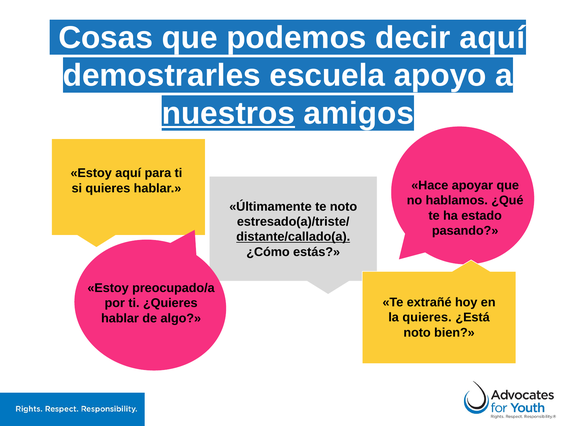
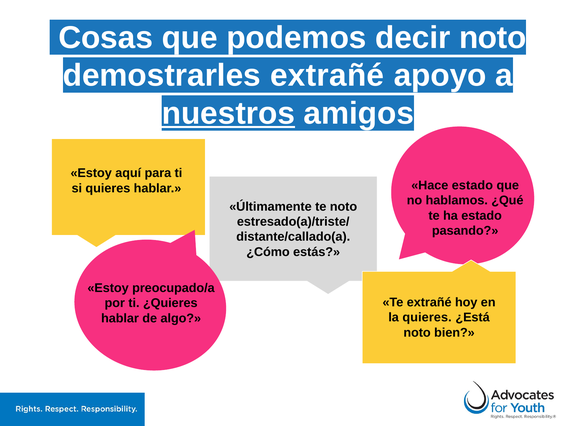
decir aquí: aquí -> noto (493, 38)
demostrarles escuela: escuela -> extrañé (327, 76)
Hace apoyar: apoyar -> estado (472, 185)
distante/callado(a underline: present -> none (293, 237)
